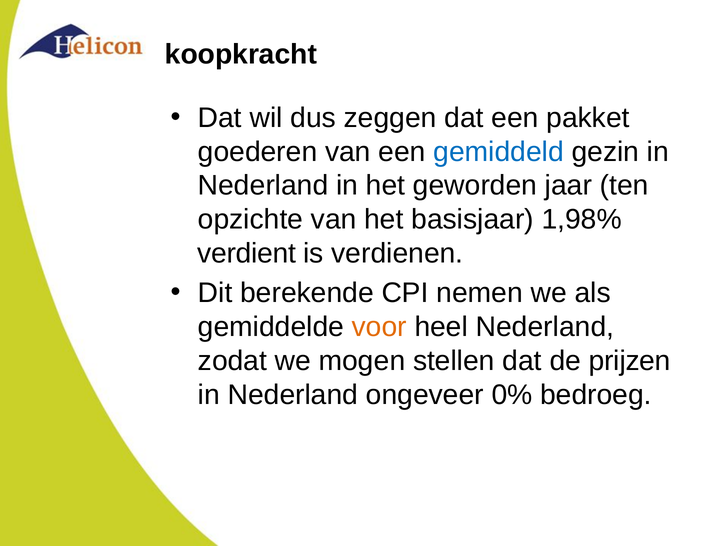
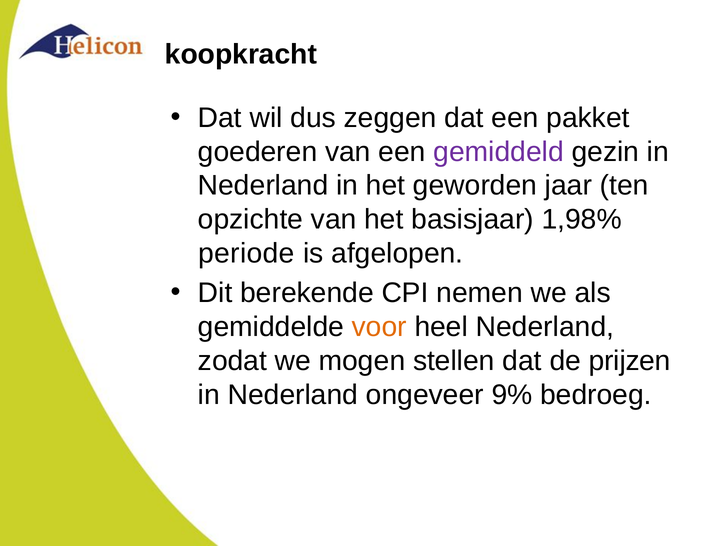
gemiddeld colour: blue -> purple (499, 152)
verdient: verdient -> periode (246, 253)
verdienen: verdienen -> afgelopen (397, 253)
0%: 0% -> 9% (512, 395)
